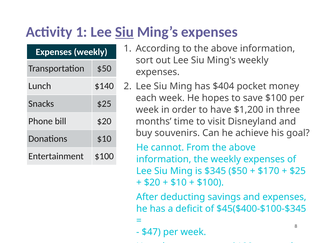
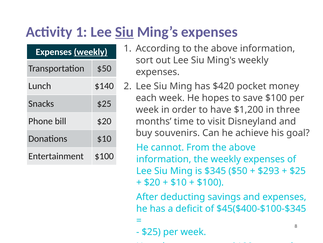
weekly underline: none -> present (91, 52)
$404: $404 -> $420 (223, 86)
$170: $170 -> $293 (269, 170)
$47: $47 -> $25 (151, 231)
